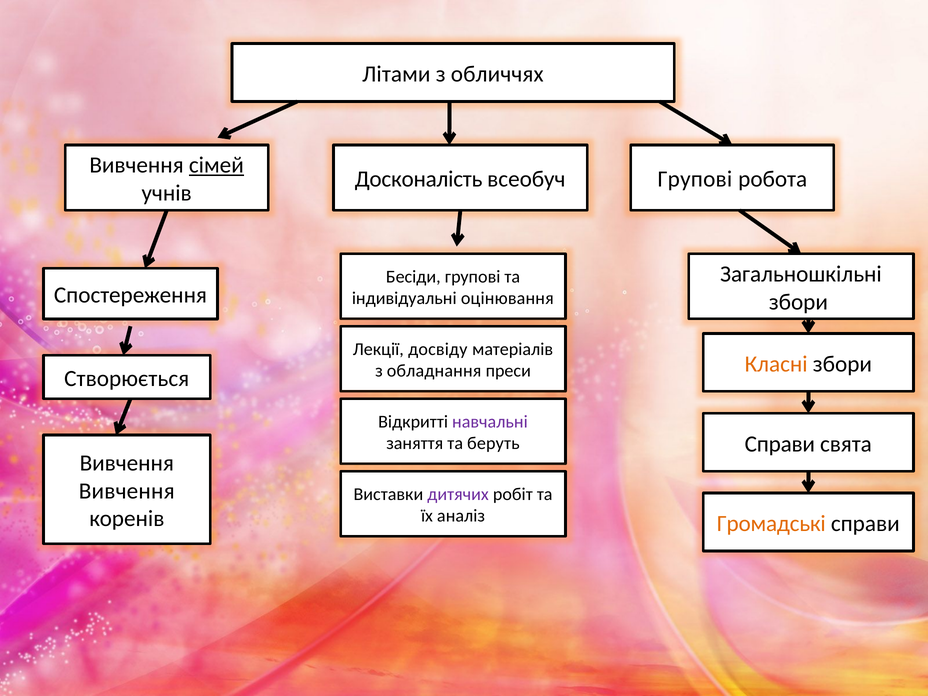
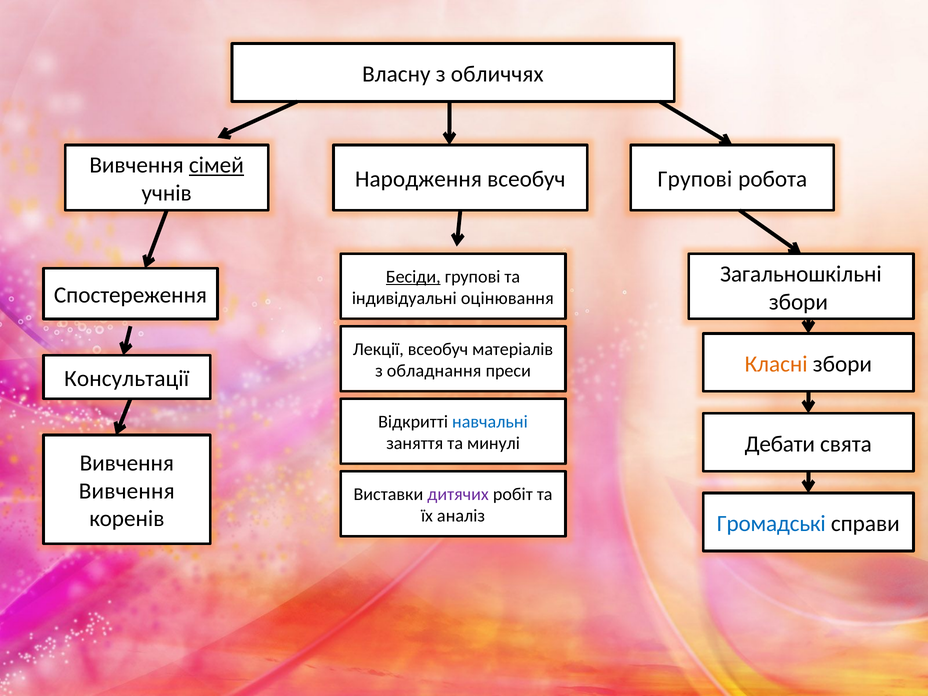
Літами: Літами -> Власну (396, 74)
Досконалість: Досконалість -> Народження (418, 179)
Бесіди underline: none -> present (413, 277)
Лекції досвіду: досвіду -> всеобуч (438, 349)
Створюється: Створюється -> Консультації (127, 379)
навчальні colour: purple -> blue (490, 422)
Справи: Справи -> Дебати (780, 444)
беруть: беруть -> минулі (494, 443)
Громадські colour: orange -> blue (771, 524)
